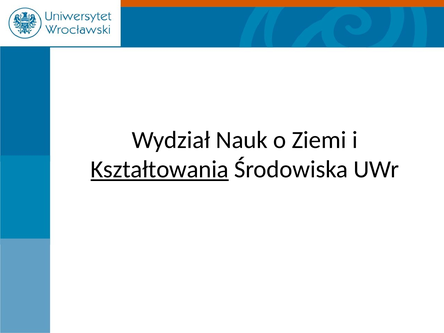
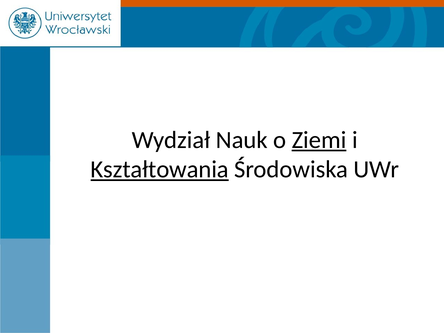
Ziemi underline: none -> present (319, 140)
